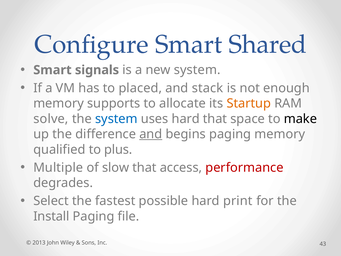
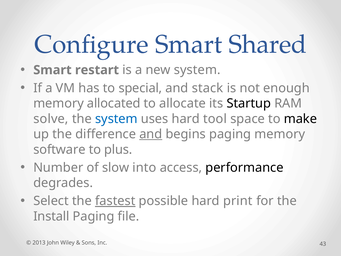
signals: signals -> restart (97, 70)
placed: placed -> special (140, 88)
supports: supports -> allocated (114, 103)
Startup colour: orange -> black (249, 103)
hard that: that -> tool (215, 119)
qualified: qualified -> software (59, 149)
Multiple: Multiple -> Number (58, 167)
slow that: that -> into (144, 167)
performance colour: red -> black (244, 167)
fastest underline: none -> present (115, 201)
